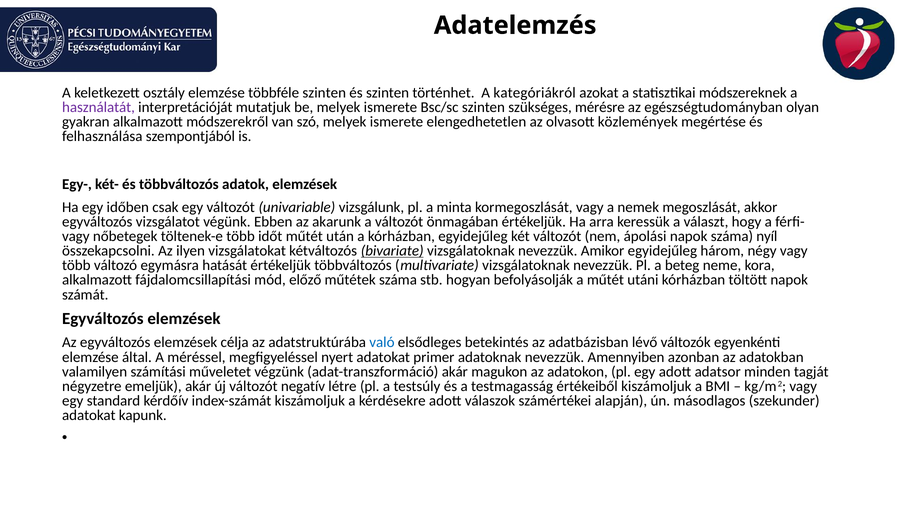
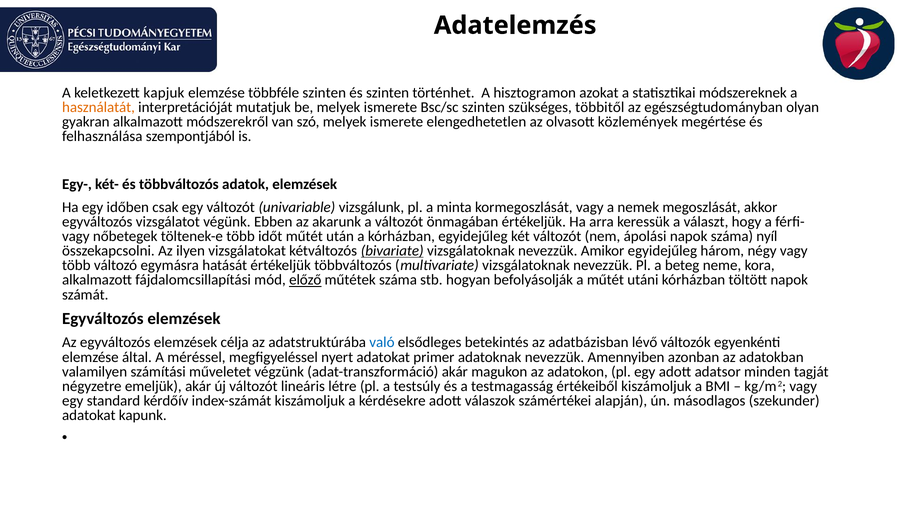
osztály: osztály -> kapjuk (164, 93)
kategóriákról: kategóriákról -> hisztogramon (535, 93)
használatát colour: purple -> orange (99, 107)
mérésre: mérésre -> többitől (600, 107)
előző underline: none -> present (305, 280)
negatív: negatív -> lineáris (303, 387)
